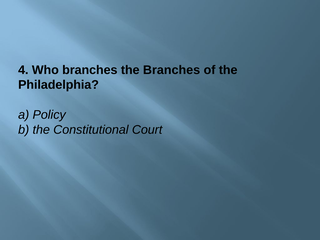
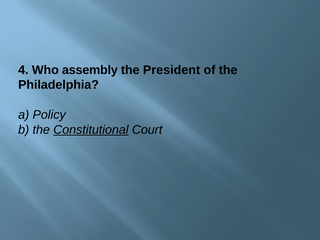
Who branches: branches -> assembly (90, 70)
the Branches: Branches -> President (172, 70)
Constitutional underline: none -> present (91, 130)
